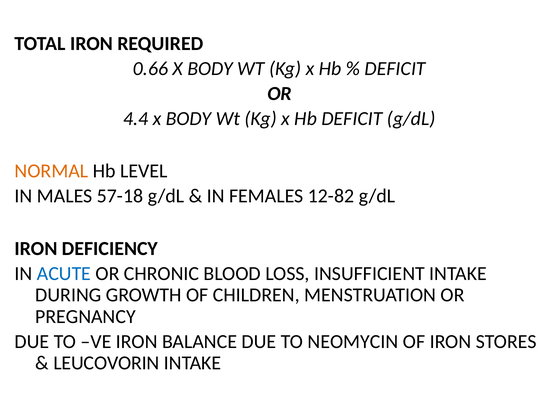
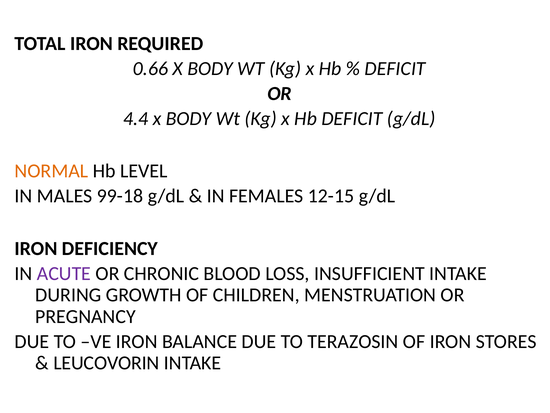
57-18: 57-18 -> 99-18 (120, 196)
12-82: 12-82 -> 12-15 (331, 196)
ACUTE colour: blue -> purple (64, 273)
NEOMYCIN: NEOMYCIN -> TERAZOSIN (353, 341)
